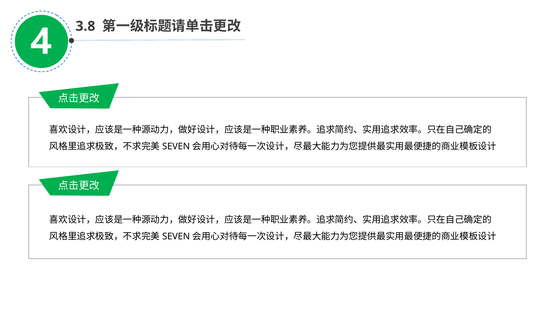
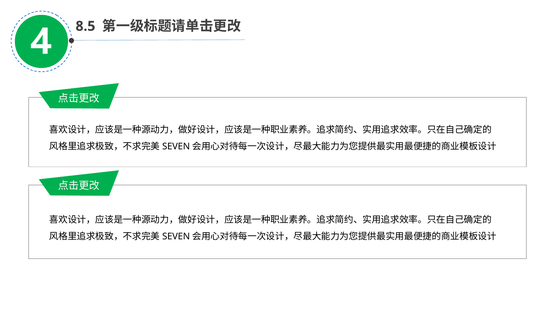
3.8: 3.8 -> 8.5 (85, 26)
